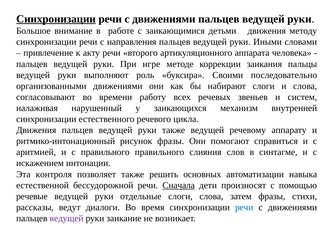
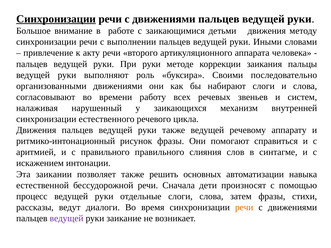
направления: направления -> выполнении (132, 42)
При игре: игре -> руки (151, 64)
контроля: контроля -> заикании (54, 174)
Сначала underline: present -> none (179, 185)
речевые: речевые -> процесс (32, 196)
речи colour: blue -> orange (244, 208)
